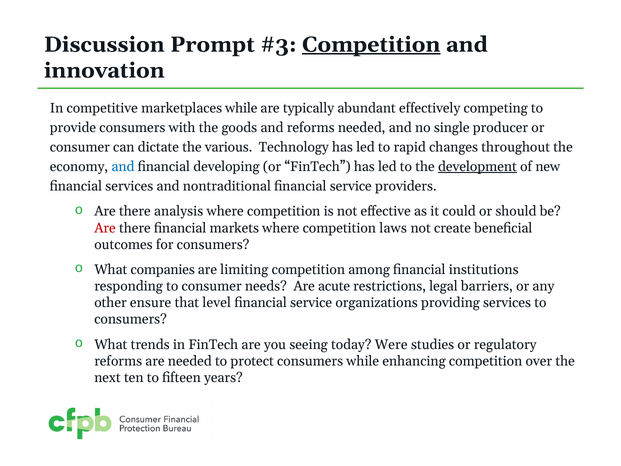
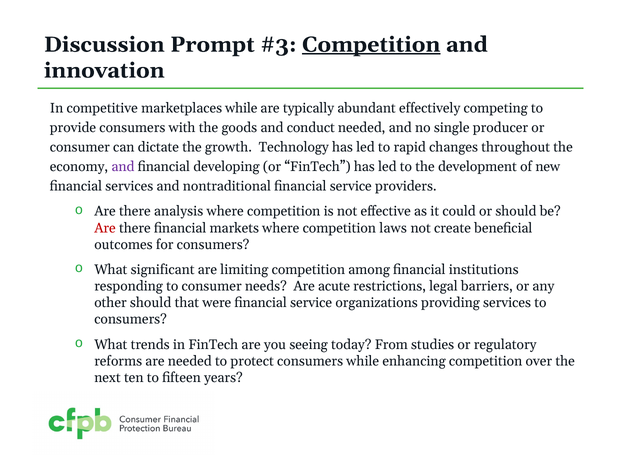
and reforms: reforms -> conduct (311, 128)
various: various -> growth (229, 147)
and colour: blue -> purple (123, 167)
development underline: present -> none (477, 167)
companies: companies -> significant (163, 270)
other ensure: ensure -> should (151, 303)
level: level -> were (217, 303)
Were: Were -> From (391, 344)
